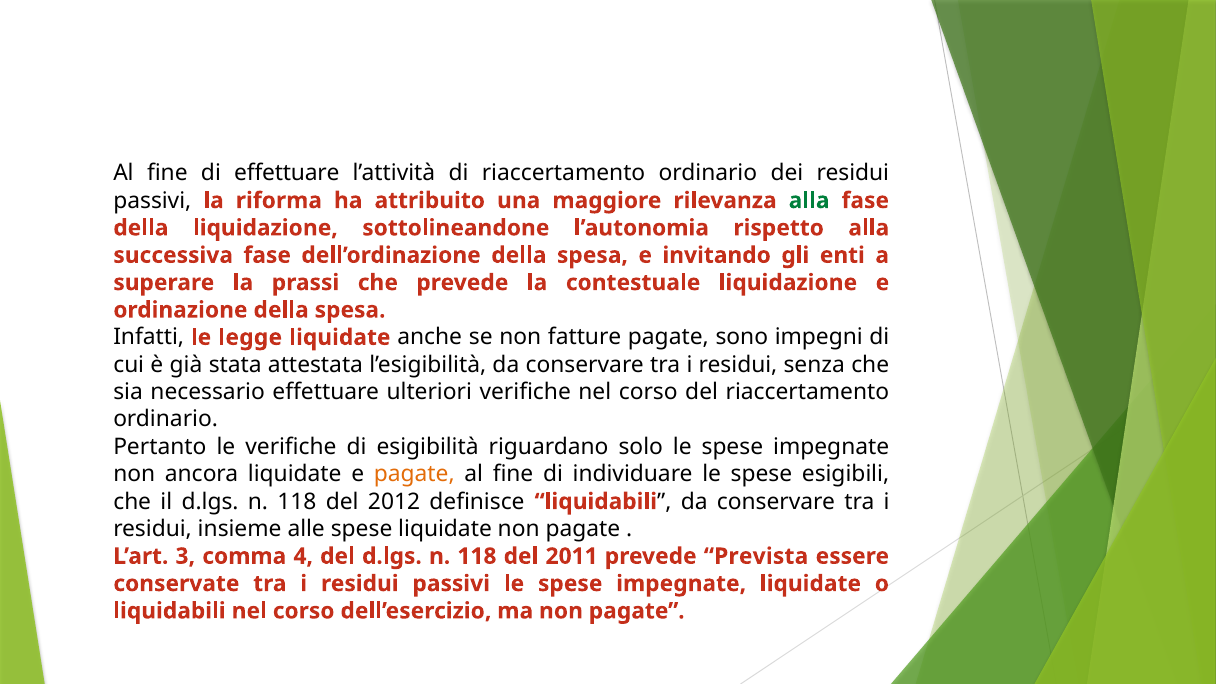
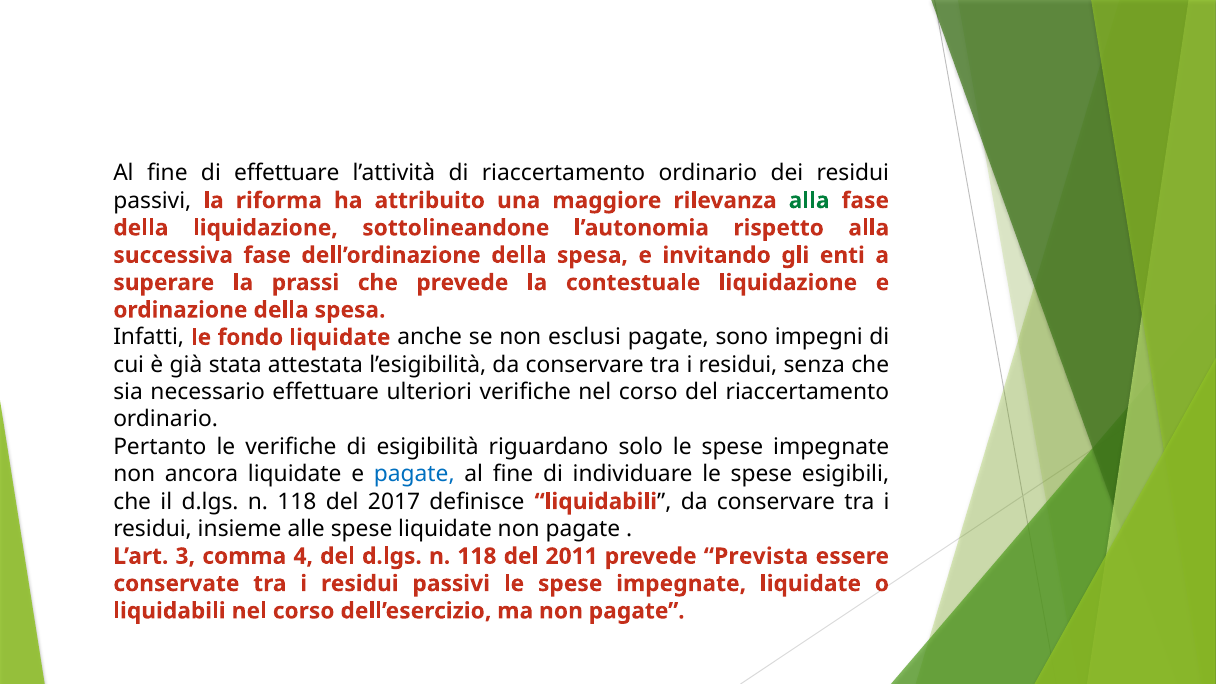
legge: legge -> fondo (250, 337)
fatture: fatture -> esclusi (585, 337)
pagate colour: orange -> blue (414, 474)
2012: 2012 -> 2017 (394, 502)
